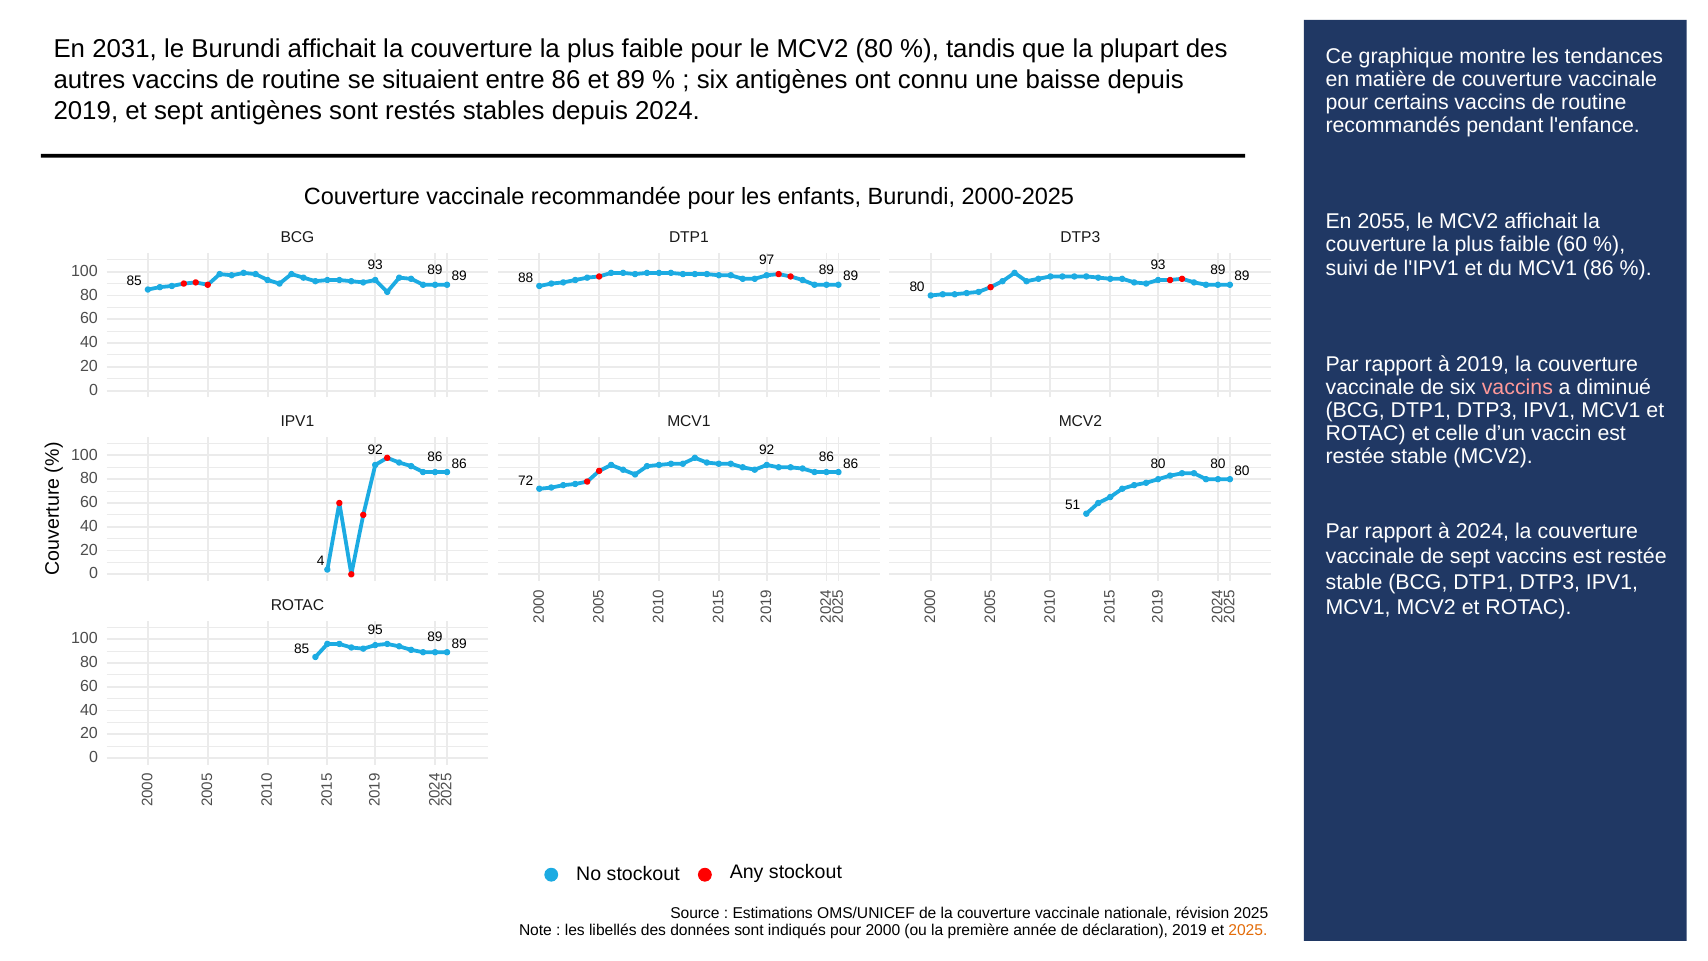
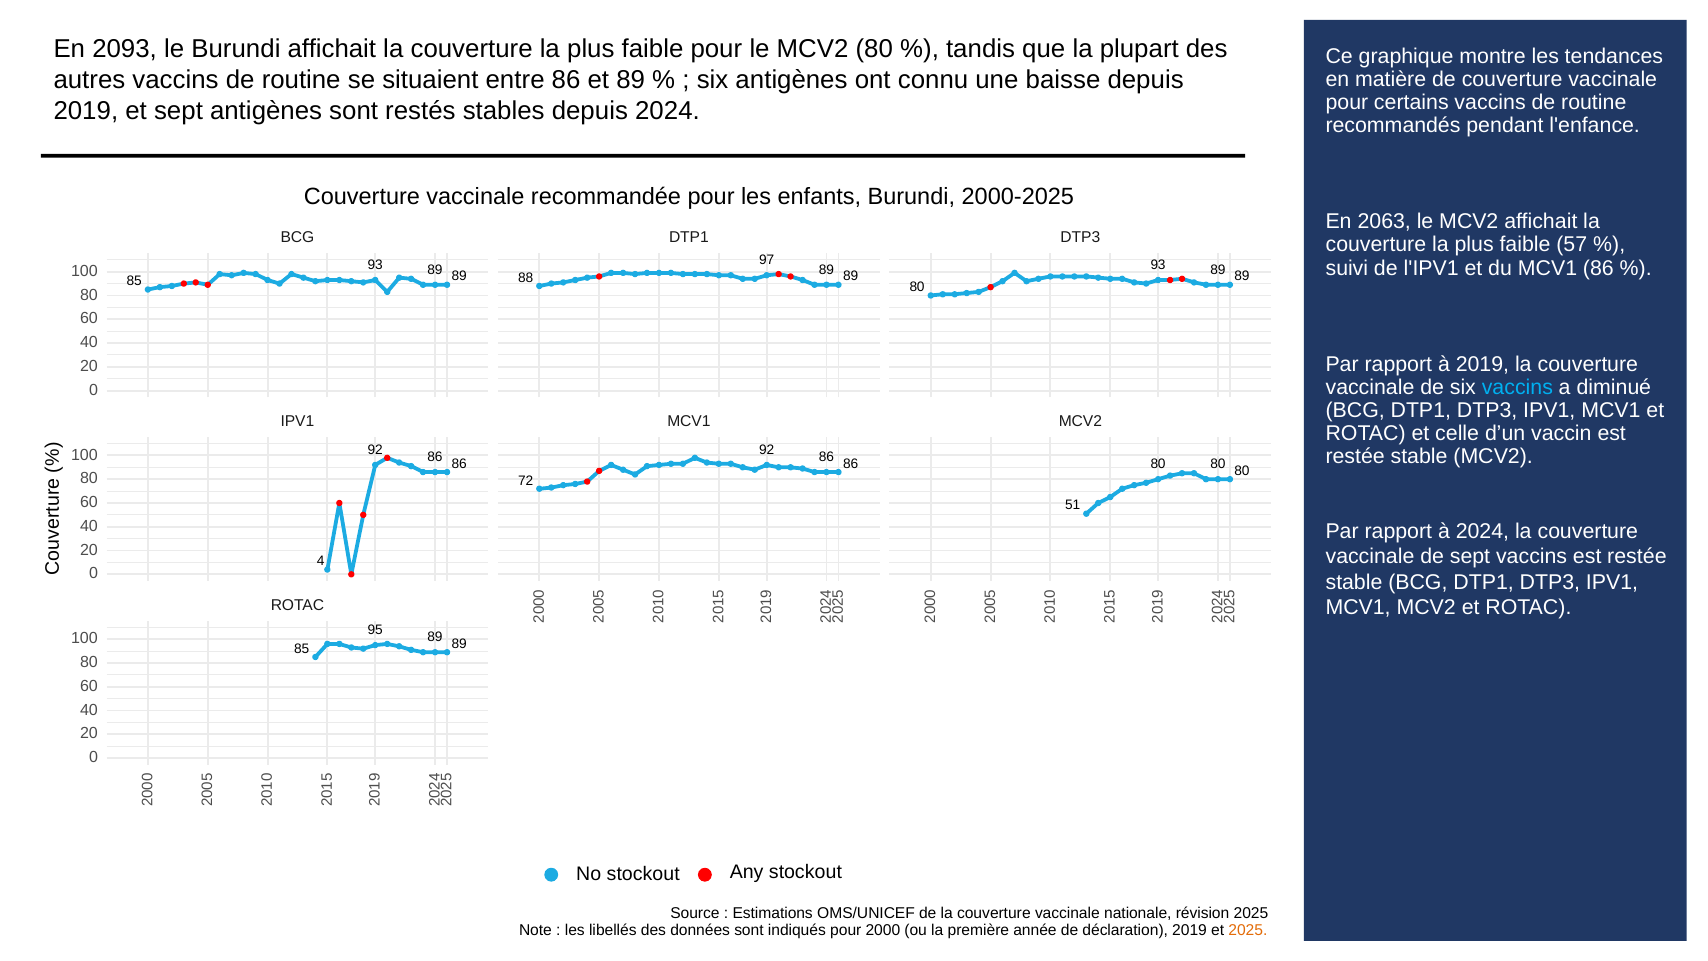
2031: 2031 -> 2093 (125, 49)
2055: 2055 -> 2063 (1384, 222)
faible 60: 60 -> 57 (1572, 245)
vaccins colour: pink -> light blue (1517, 387)
